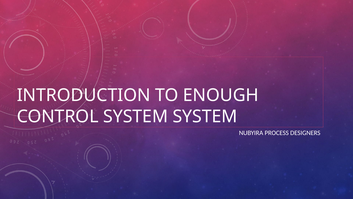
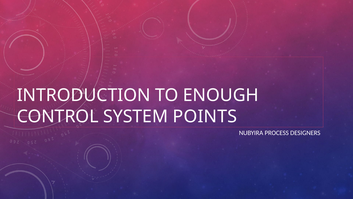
SYSTEM SYSTEM: SYSTEM -> POINTS (205, 116)
